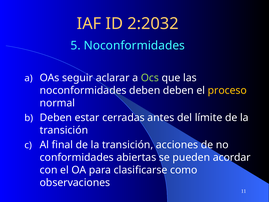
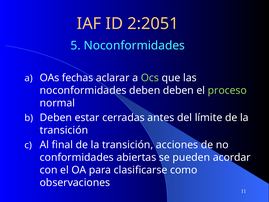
2:2032: 2:2032 -> 2:2051 (153, 24)
seguir: seguir -> fechas (78, 78)
proceso colour: yellow -> light green (227, 90)
